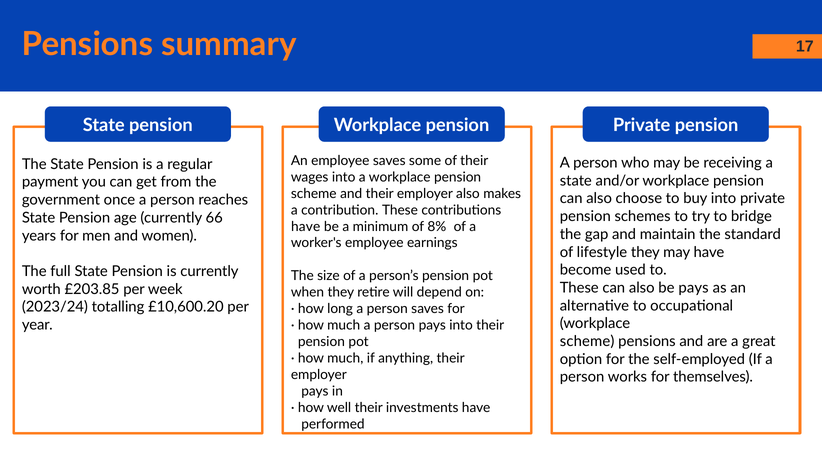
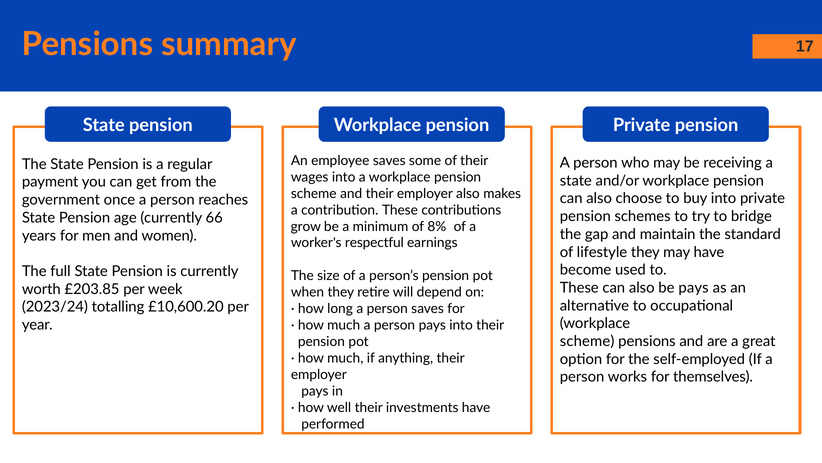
have: have -> grow (306, 226)
worker's employee: employee -> respectful (374, 243)
